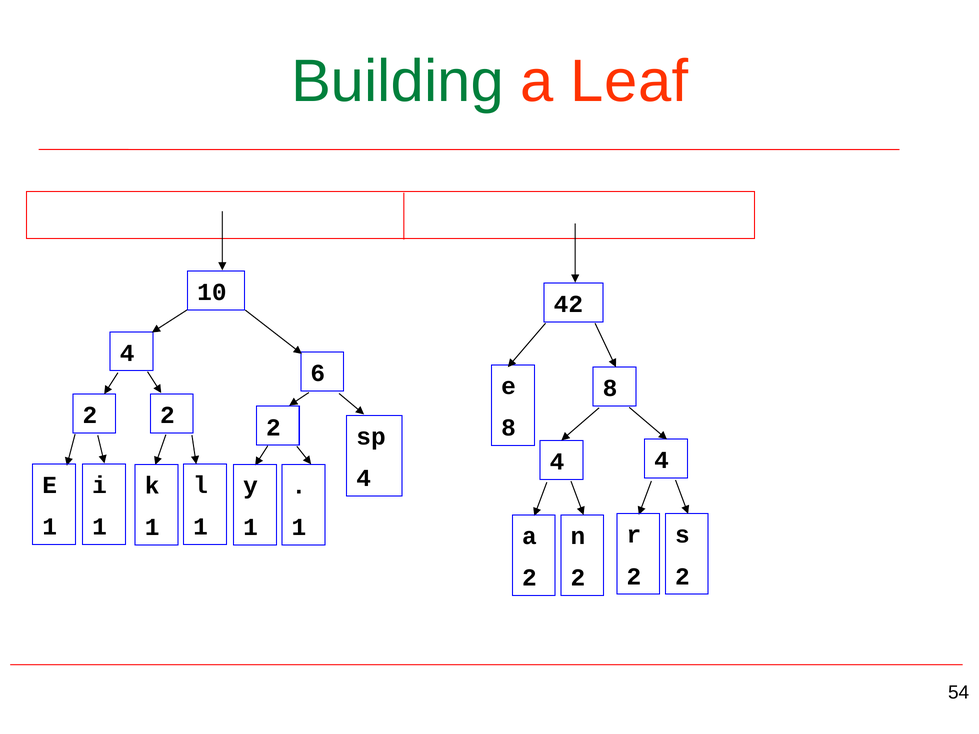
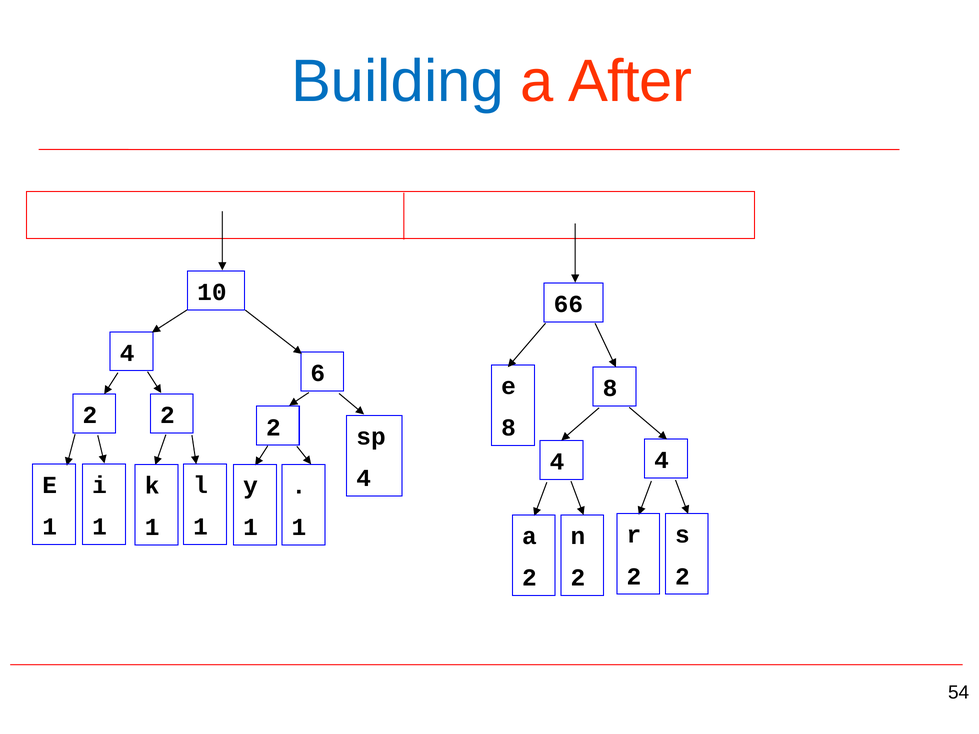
Building colour: green -> blue (397, 82)
Leaf: Leaf -> After (630, 82)
42: 42 -> 66 (568, 304)
